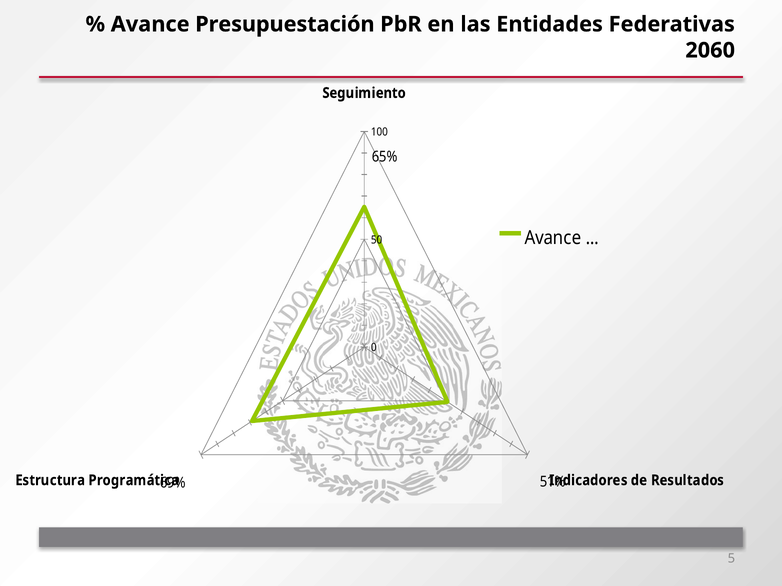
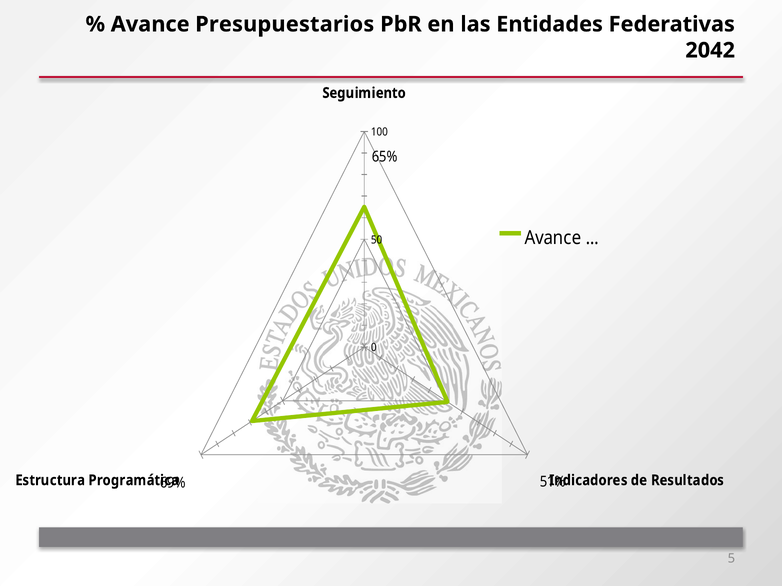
Presupuestación: Presupuestación -> Presupuestarios (285, 24)
2060: 2060 -> 2042 (710, 50)
